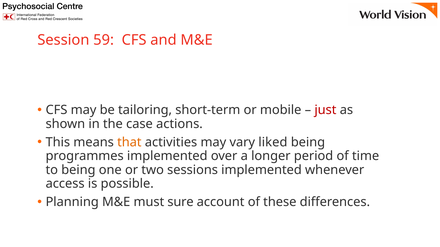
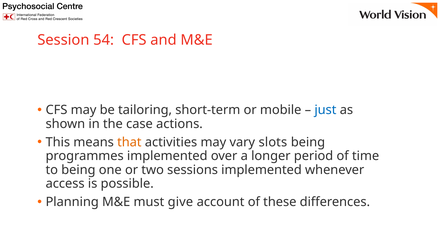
59: 59 -> 54 (104, 40)
just colour: red -> blue (325, 110)
liked: liked -> slots (273, 143)
sure: sure -> give (180, 202)
